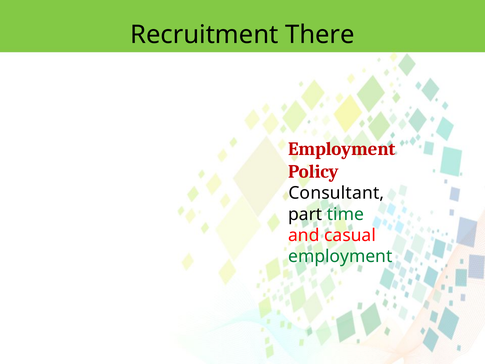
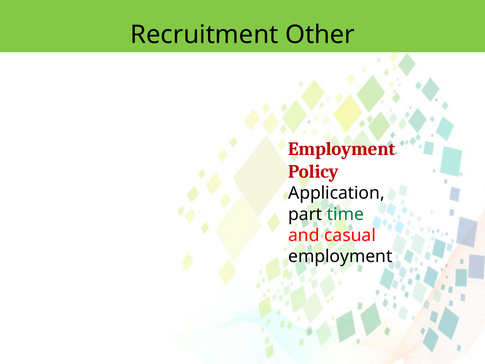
There: There -> Other (320, 35)
Consultant: Consultant -> Application (336, 193)
employment colour: green -> black (340, 256)
